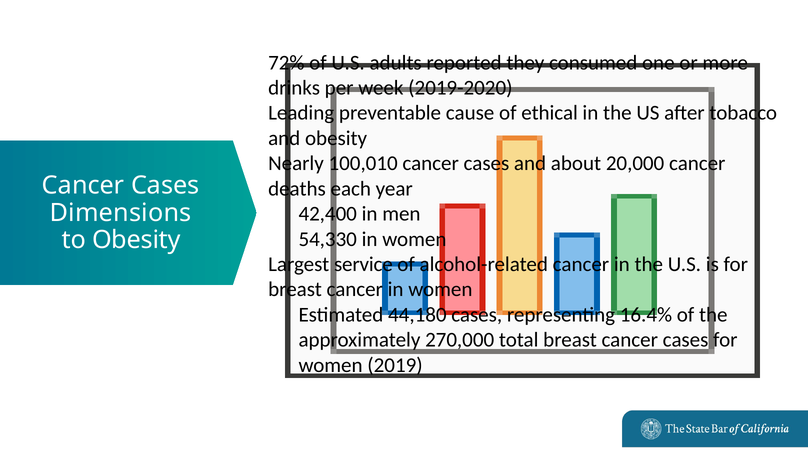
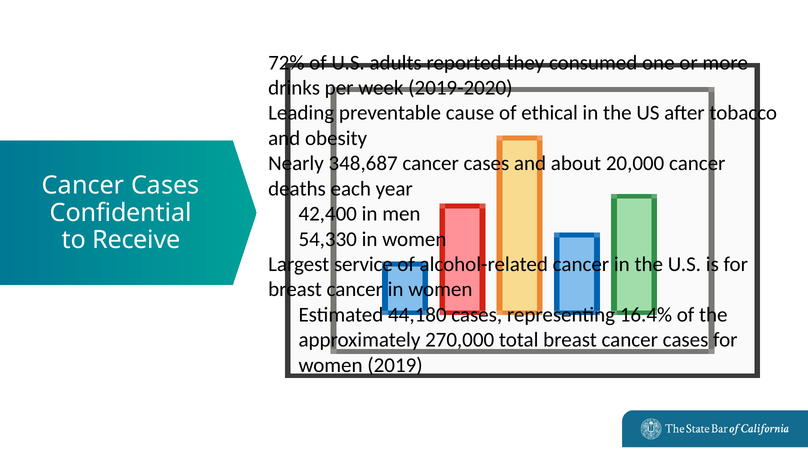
100,010: 100,010 -> 348,687 (363, 164)
Dimensions: Dimensions -> Confidential (121, 213)
to Obesity: Obesity -> Receive (136, 240)
